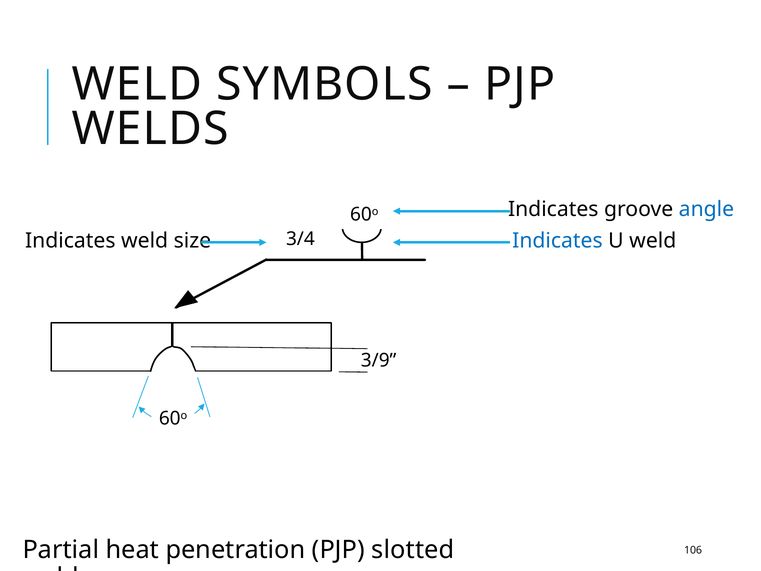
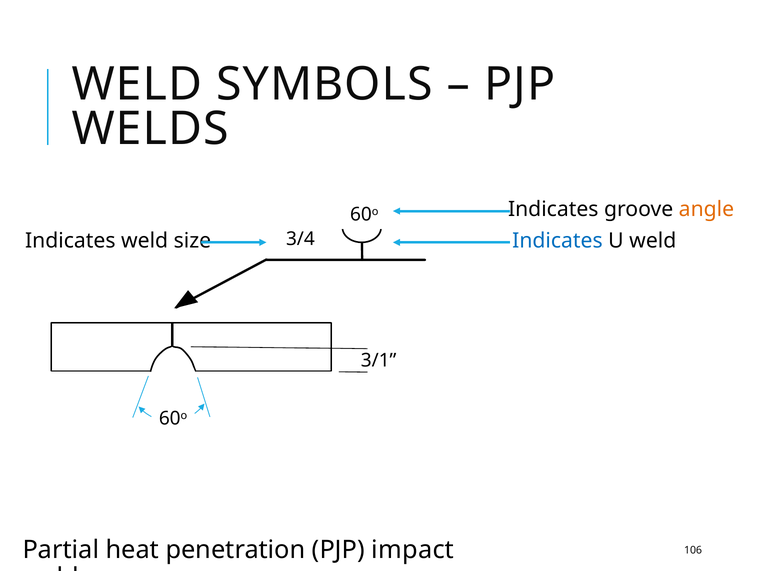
angle colour: blue -> orange (706, 209)
3/9: 3/9 -> 3/1 (379, 361)
slotted: slotted -> impact (413, 550)
